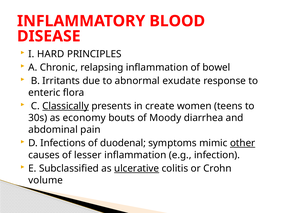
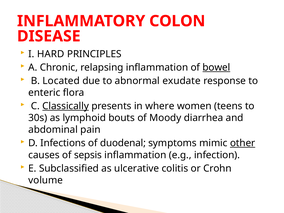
BLOOD: BLOOD -> COLON (177, 21)
bowel underline: none -> present (216, 67)
Irritants: Irritants -> Located (61, 81)
create: create -> where (160, 106)
economy: economy -> lymphoid (84, 118)
lesser: lesser -> sepsis (88, 155)
ulcerative underline: present -> none (137, 168)
